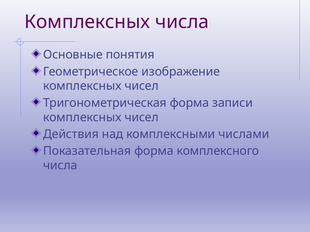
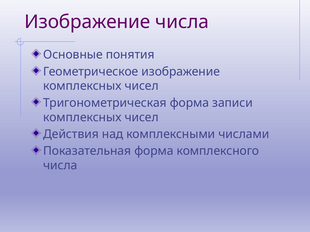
Комплексных: Комплексных -> Изображение (87, 22)
